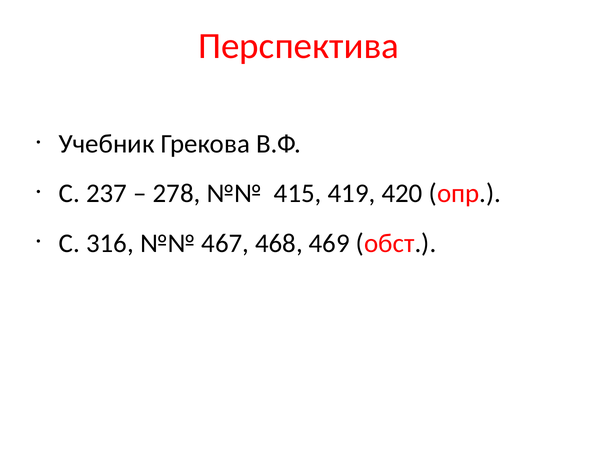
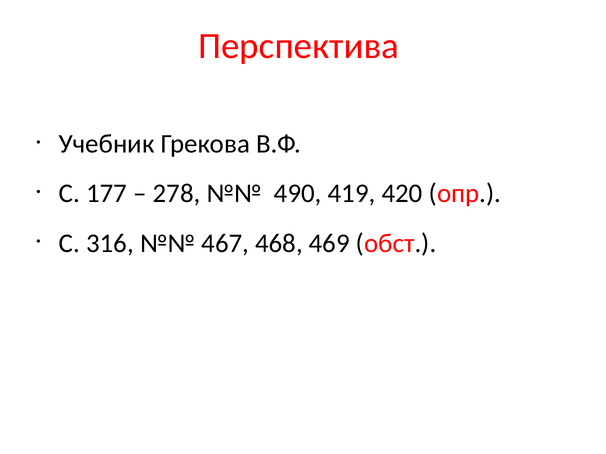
237: 237 -> 177 (107, 194)
415: 415 -> 490 (298, 194)
